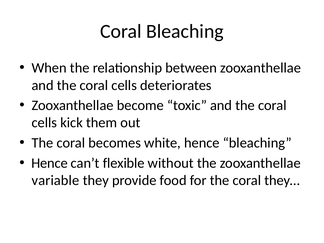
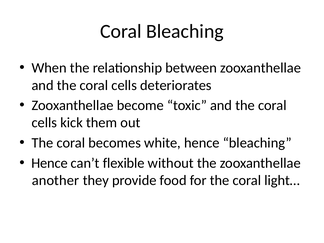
variable: variable -> another (55, 180)
they…: they… -> light… (282, 180)
